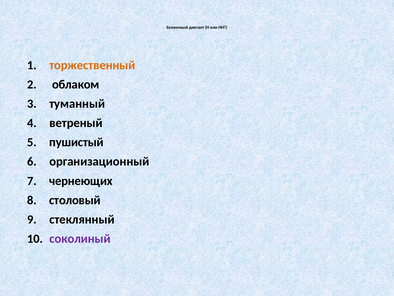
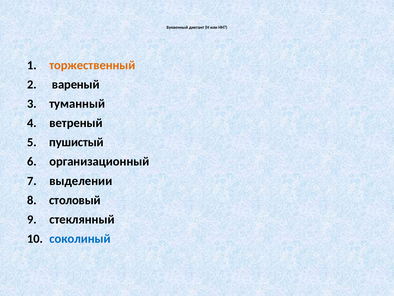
облаком: облаком -> вареный (76, 84)
чернеющих: чернеющих -> выделении (81, 181)
соколиный colour: purple -> blue (80, 238)
